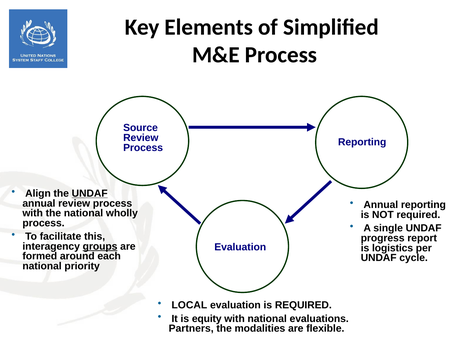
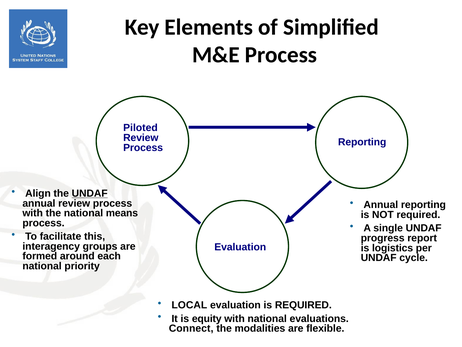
Source: Source -> Piloted (140, 128)
wholly: wholly -> means (122, 213)
groups underline: present -> none (100, 246)
Partners: Partners -> Connect (191, 328)
